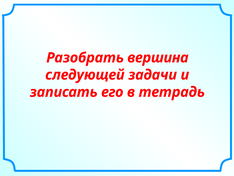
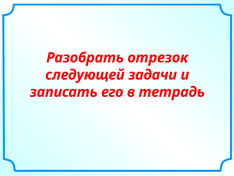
вершина: вершина -> отрезок (158, 58)
